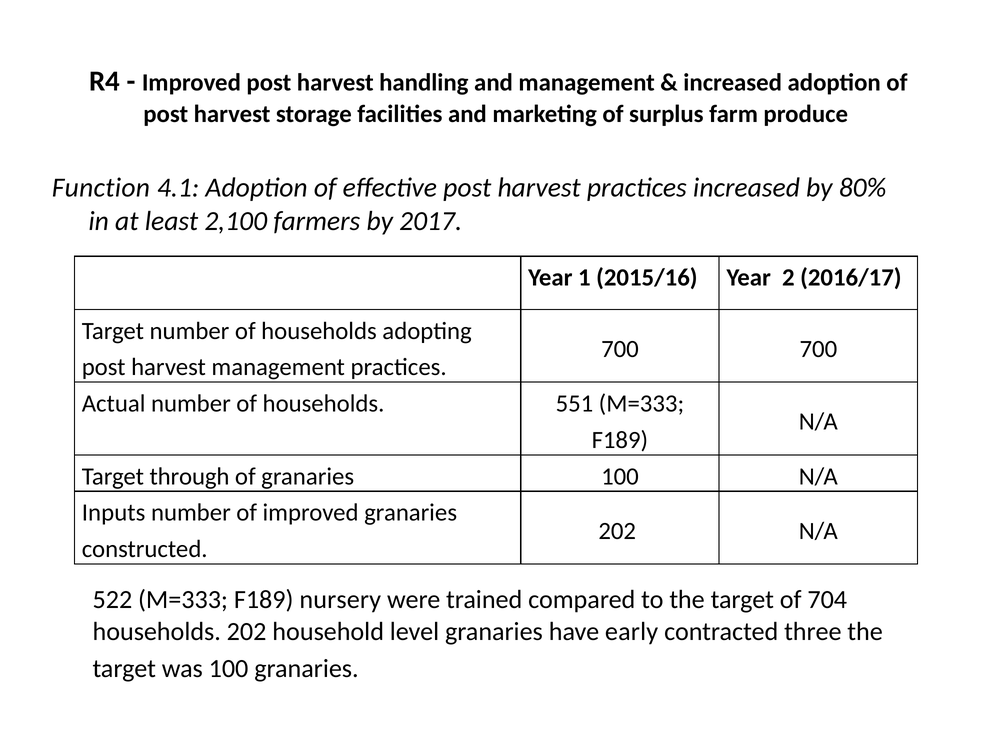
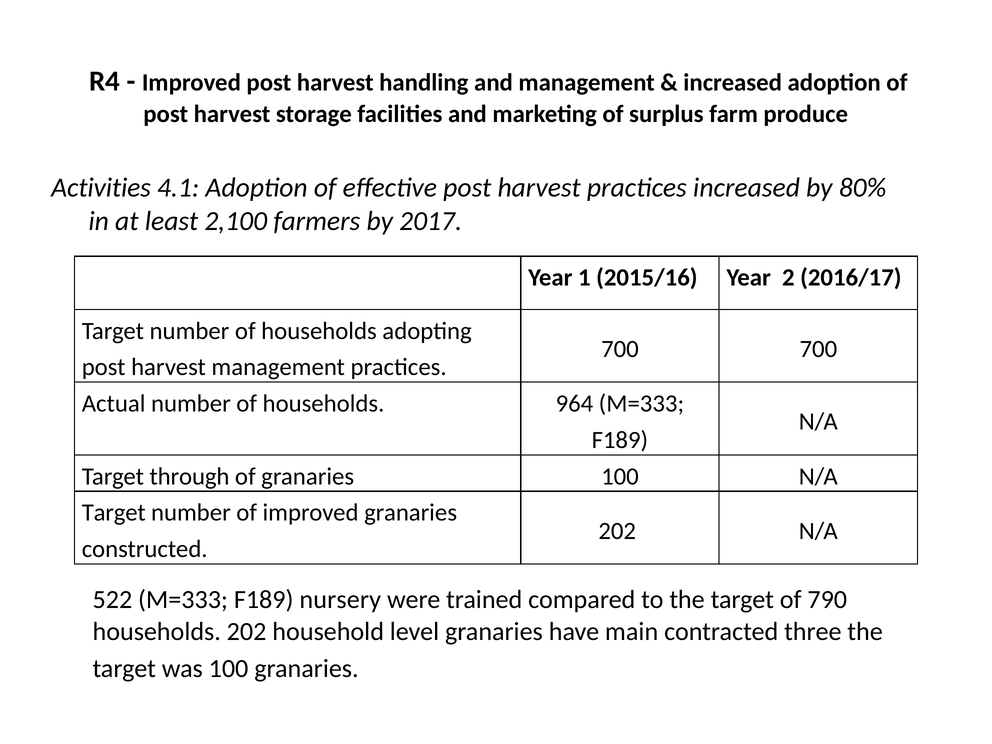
Function: Function -> Activities (101, 187)
551: 551 -> 964 (574, 404)
Inputs: Inputs -> Target (114, 513)
704: 704 -> 790 (827, 600)
early: early -> main (632, 632)
